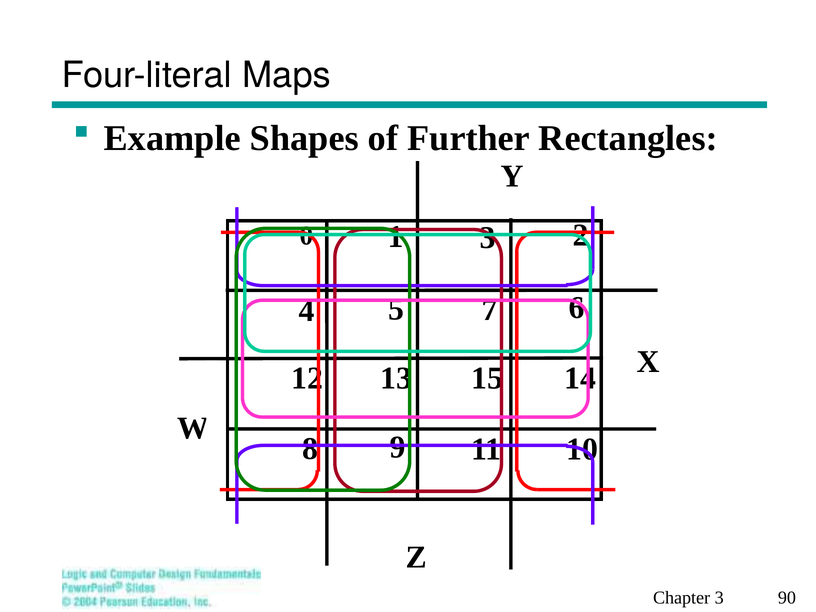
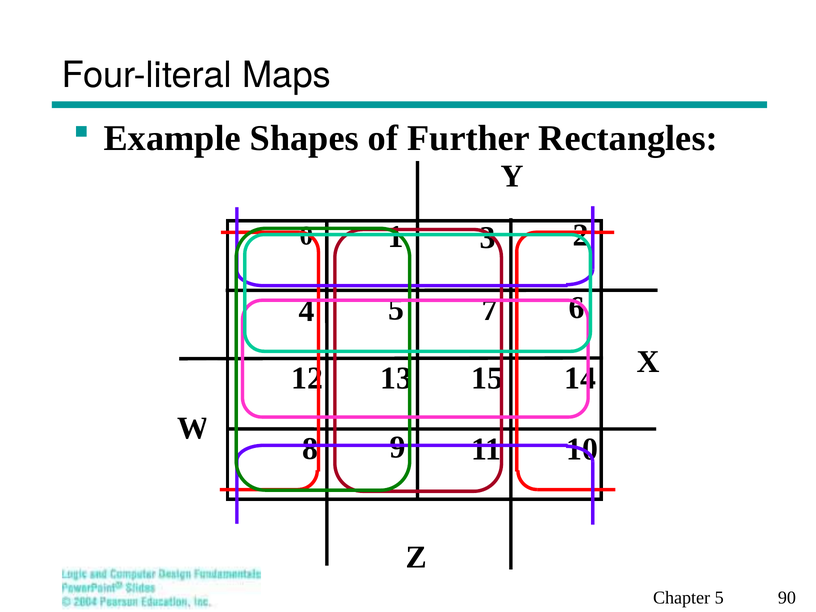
Chapter 3: 3 -> 5 (719, 598)
